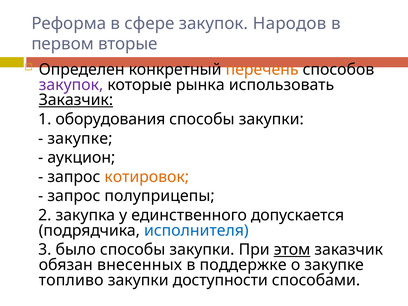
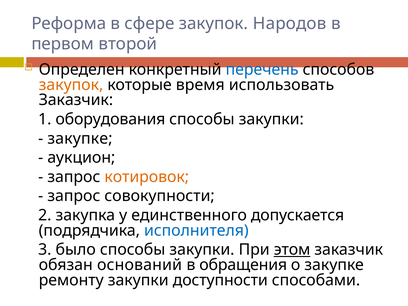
вторые: вторые -> второй (128, 44)
перечень colour: orange -> blue (262, 70)
закупок colour: purple -> orange (71, 85)
рынка: рынка -> время (200, 85)
Заказчик underline: present -> none (76, 100)
полуприцепы: полуприцепы -> совокупности (160, 196)
внесенных: внесенных -> оснований (140, 265)
поддержке: поддержке -> обращения (243, 265)
топливо: топливо -> ремонту (71, 280)
